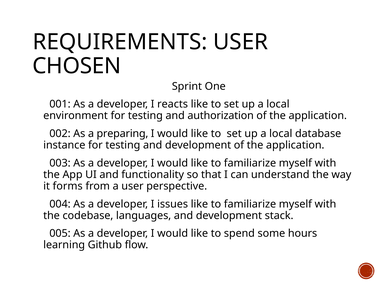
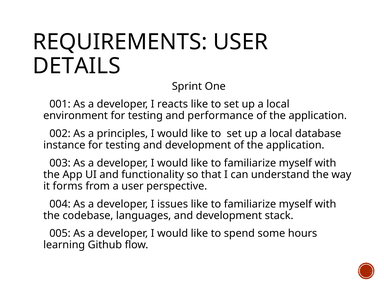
CHOSEN: CHOSEN -> DETAILS (77, 66)
authorization: authorization -> performance (221, 116)
preparing: preparing -> principles (122, 134)
